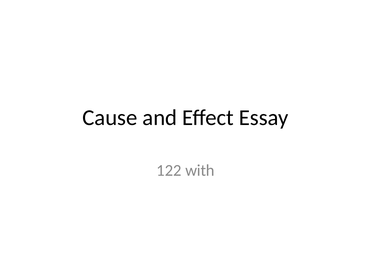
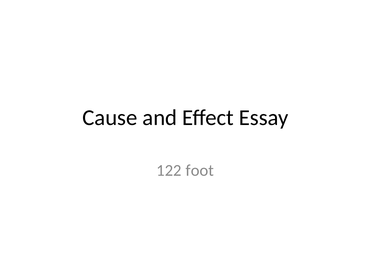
with: with -> foot (200, 171)
